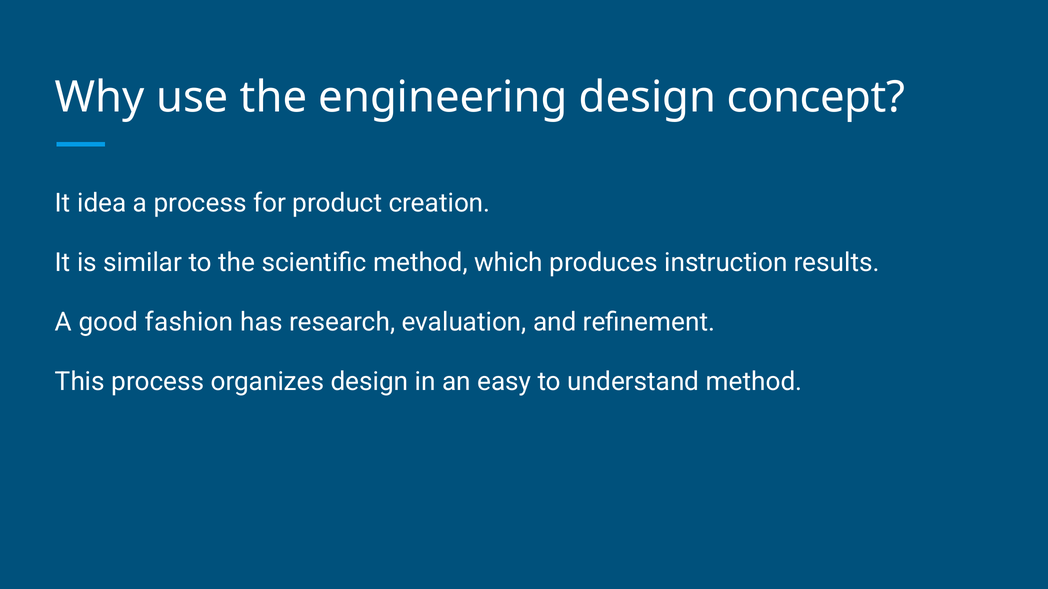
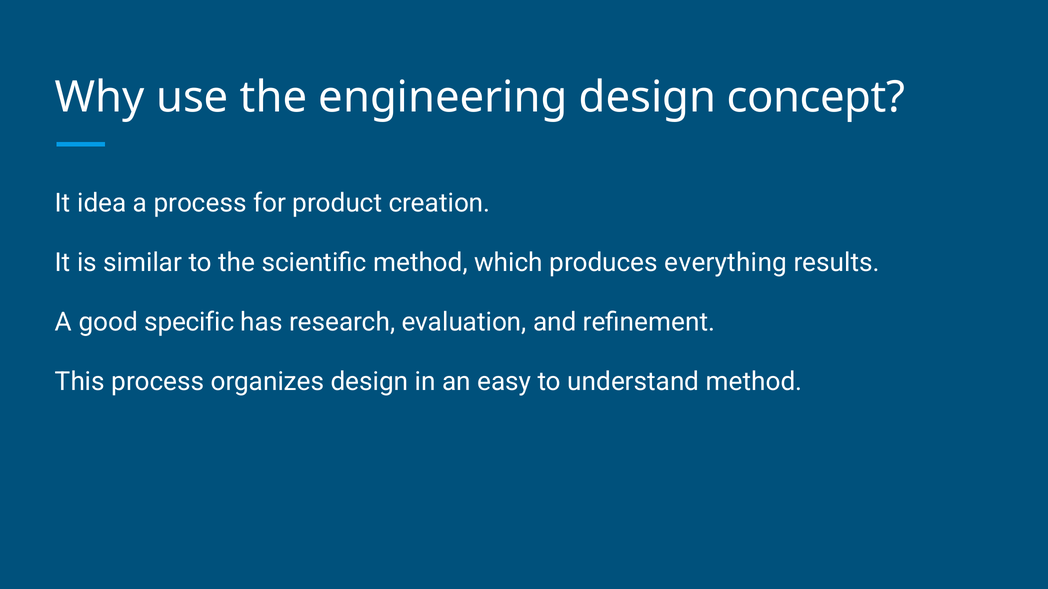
instruction: instruction -> everything (726, 263)
fashion: fashion -> specific (189, 322)
